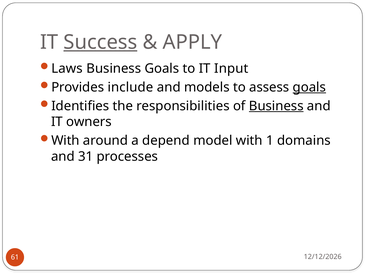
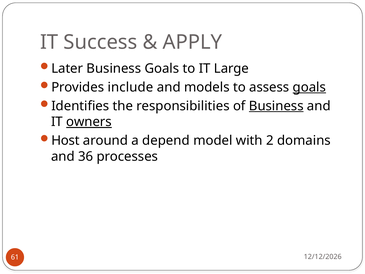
Success underline: present -> none (100, 42)
Laws: Laws -> Later (67, 68)
Input: Input -> Large (231, 68)
owners underline: none -> present (89, 122)
With: With -> Host (65, 140)
1: 1 -> 2 (270, 140)
31: 31 -> 36 (86, 156)
